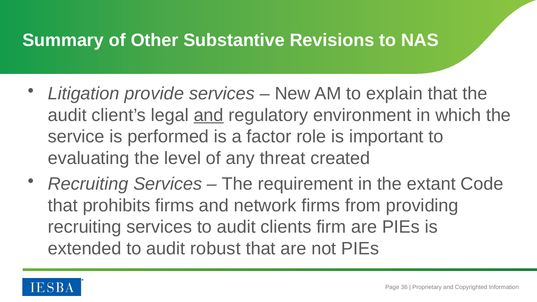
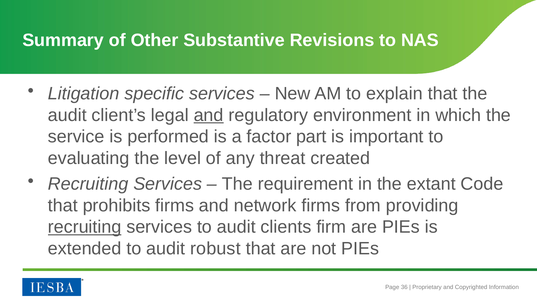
provide: provide -> specific (154, 94)
role: role -> part (311, 137)
recruiting underline: none -> present (85, 227)
